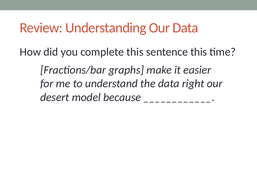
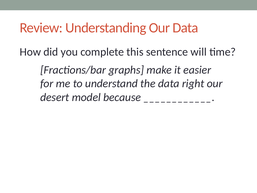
sentence this: this -> will (199, 52)
